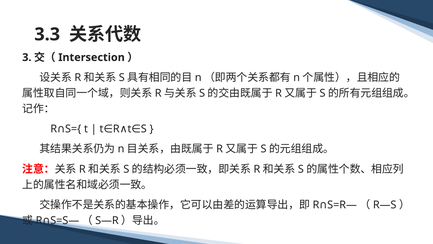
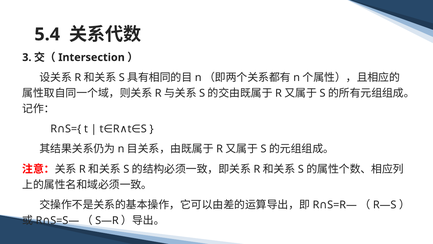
3.3: 3.3 -> 5.4 (47, 34)
